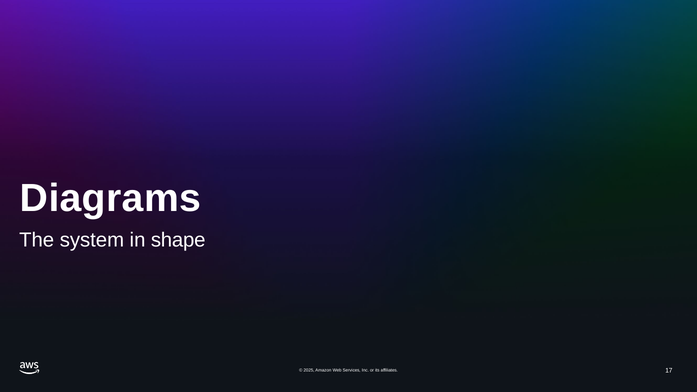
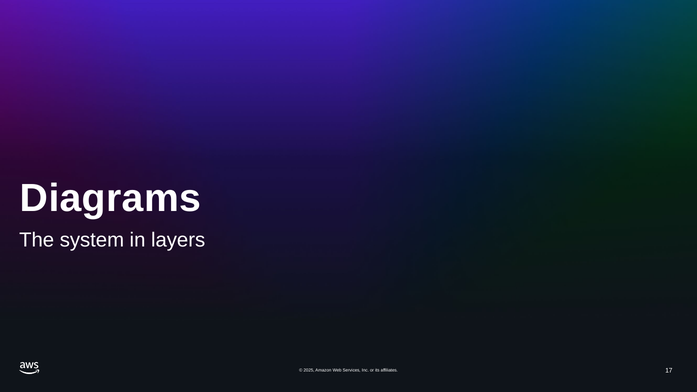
shape: shape -> layers (178, 240)
